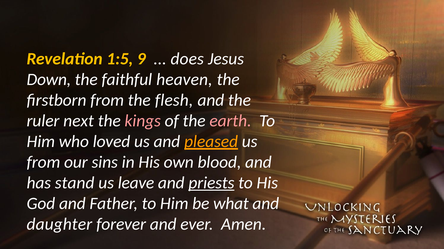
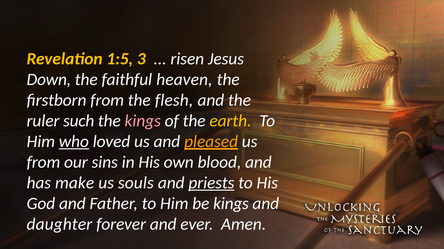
9: 9 -> 3 (141, 59)
does: does -> risen (187, 59)
next: next -> such (79, 121)
earth colour: pink -> yellow (230, 121)
who underline: none -> present (74, 142)
stand: stand -> make (75, 183)
leave: leave -> souls (136, 183)
be what: what -> kings (231, 204)
